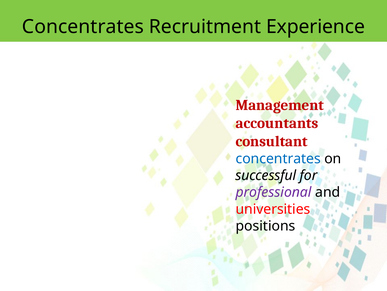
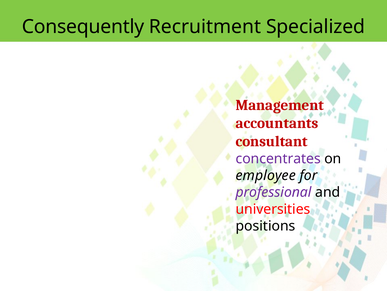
Concentrates: Concentrates -> Consequently (83, 27)
Experience: Experience -> Specialized (316, 27)
concentrates colour: blue -> purple (278, 158)
successful: successful -> employee (266, 175)
